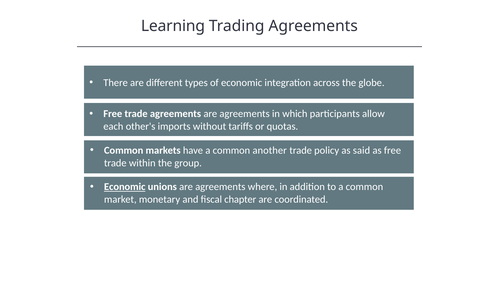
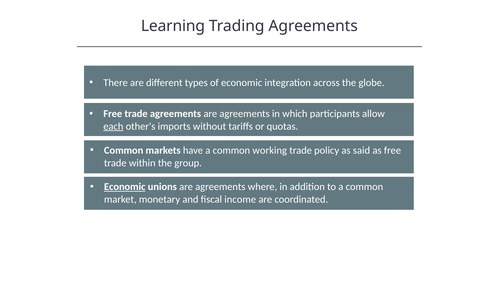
each underline: none -> present (113, 126)
another: another -> working (270, 150)
chapter: chapter -> income (240, 199)
